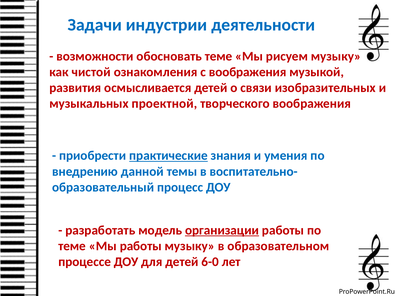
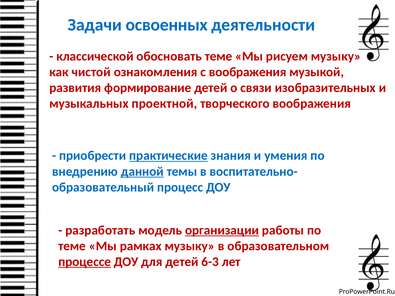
индустрии: индустрии -> освоенных (167, 25)
возможности: возможности -> классической (95, 56)
осмысливается: осмысливается -> формирование (148, 88)
данной underline: none -> present (142, 172)
Мы работы: работы -> рамках (141, 246)
процессе underline: none -> present (85, 262)
6-0: 6-0 -> 6-3 (210, 262)
